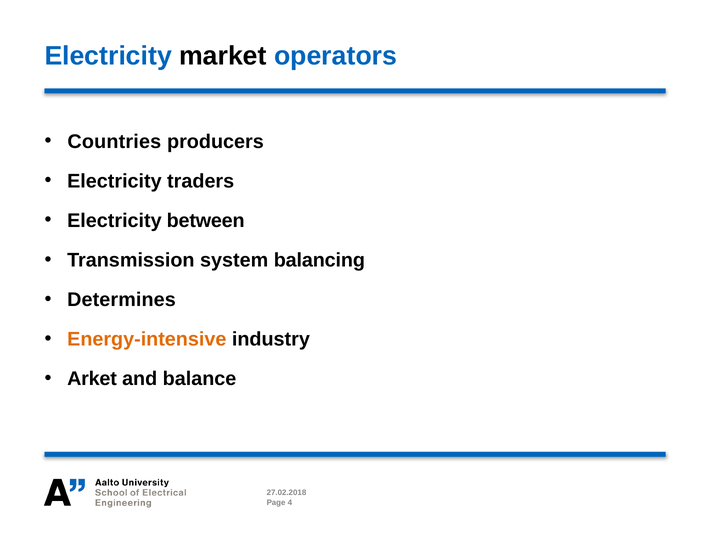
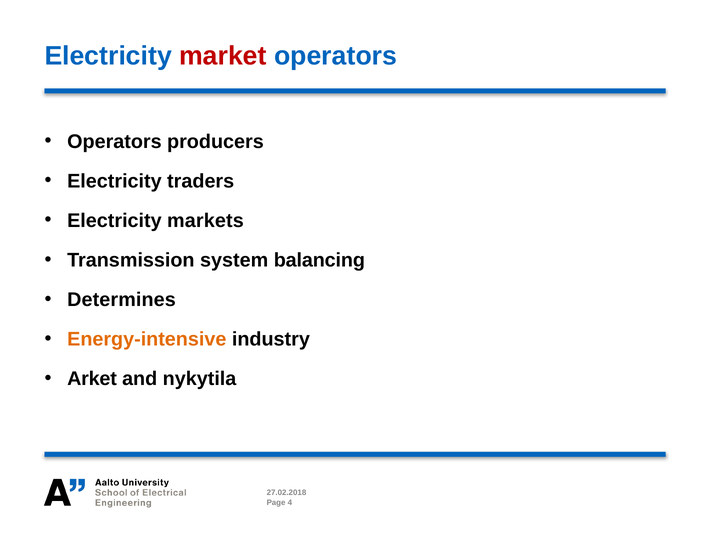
market colour: black -> red (223, 56)
Countries: Countries -> Operators (114, 142)
between: between -> markets (205, 221)
balance: balance -> nykytila (200, 379)
